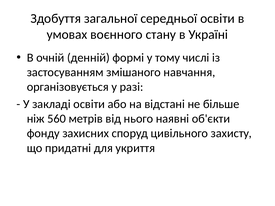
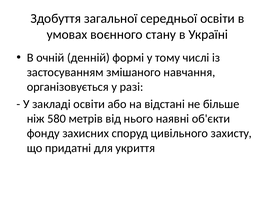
560: 560 -> 580 (57, 119)
